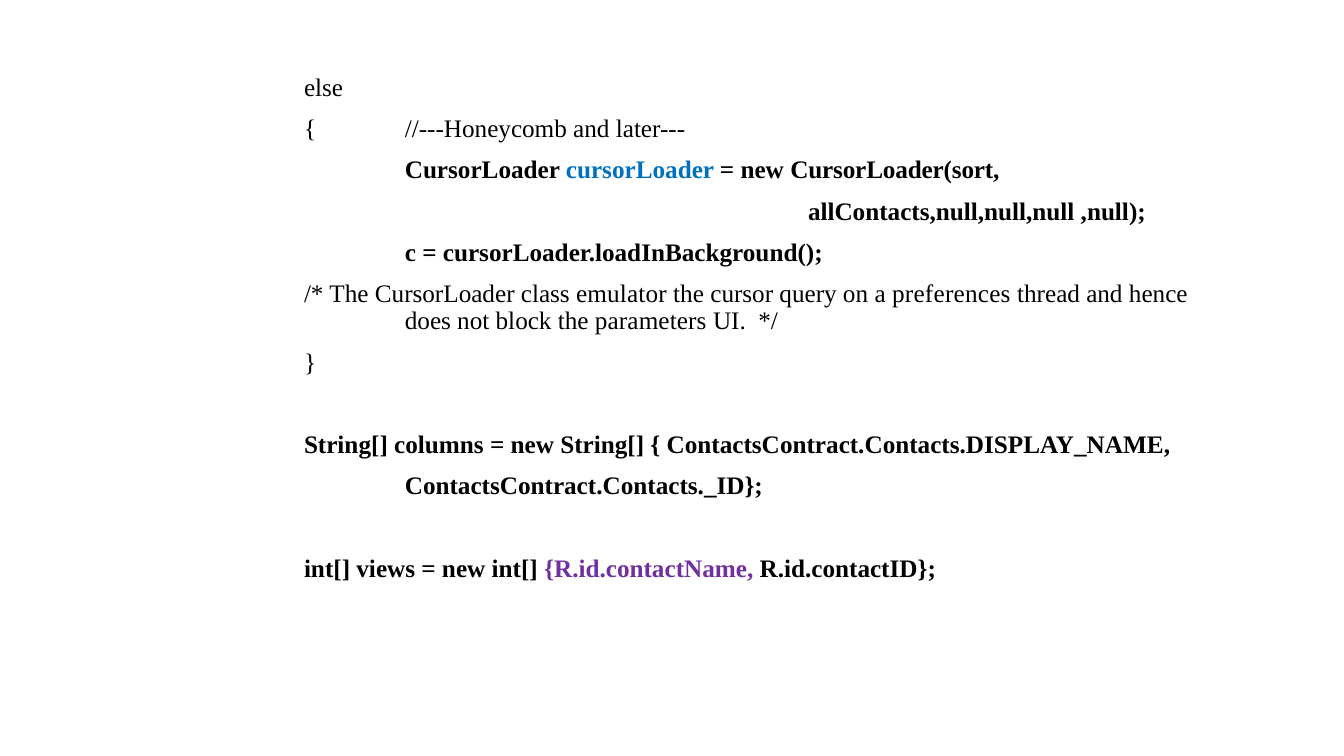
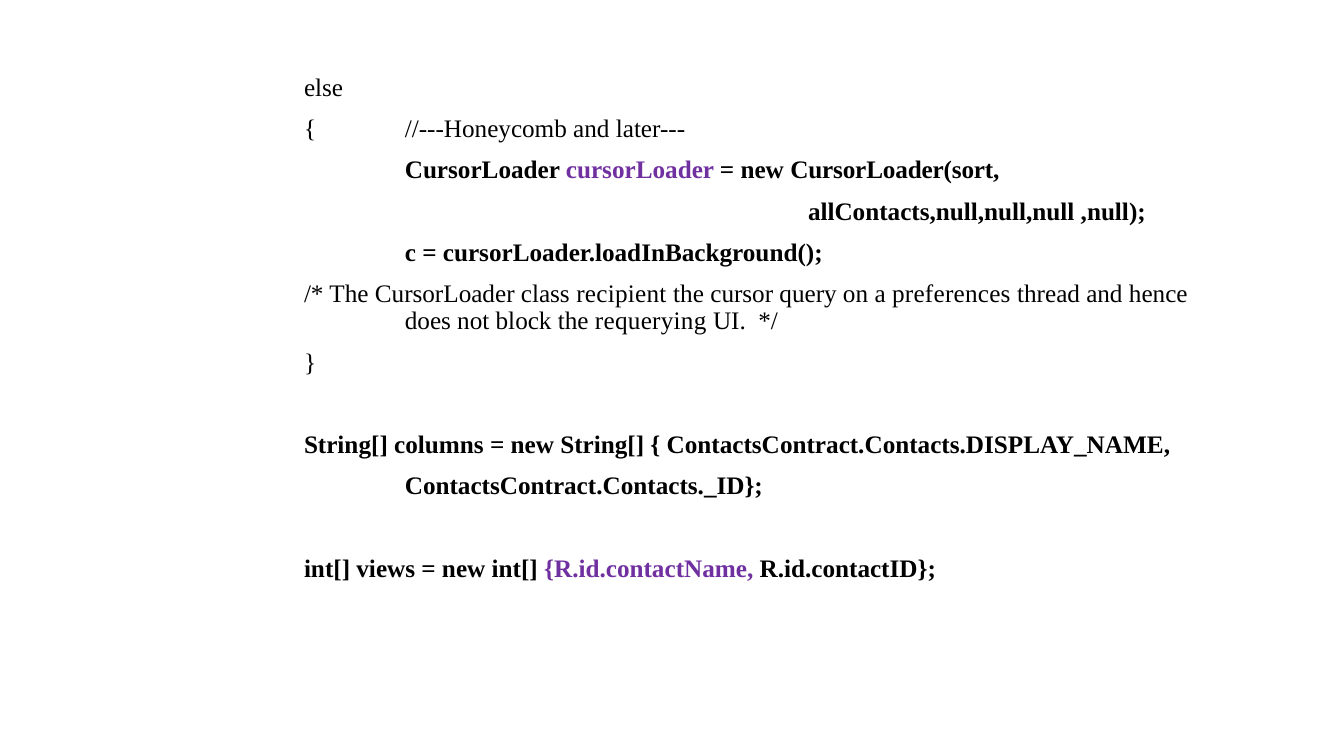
cursorLoader colour: blue -> purple (640, 171)
emulator: emulator -> recipient (621, 294)
parameters: parameters -> requerying (651, 322)
